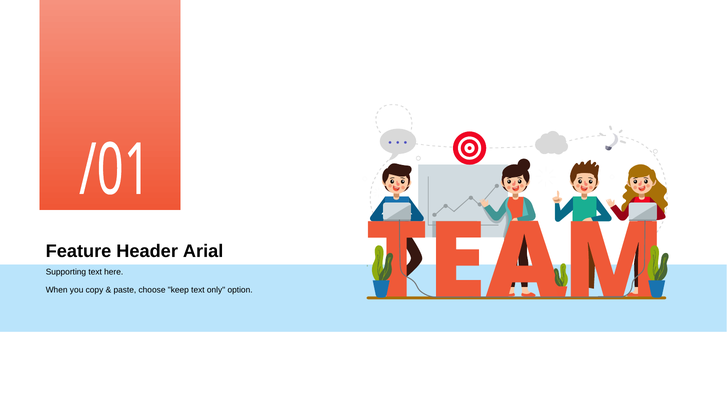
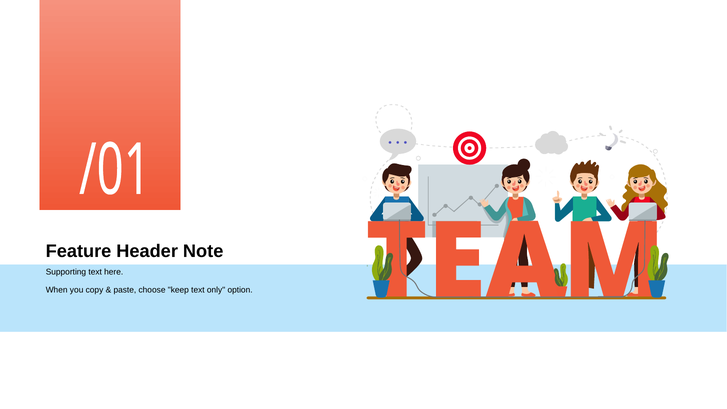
Arial: Arial -> Note (203, 251)
